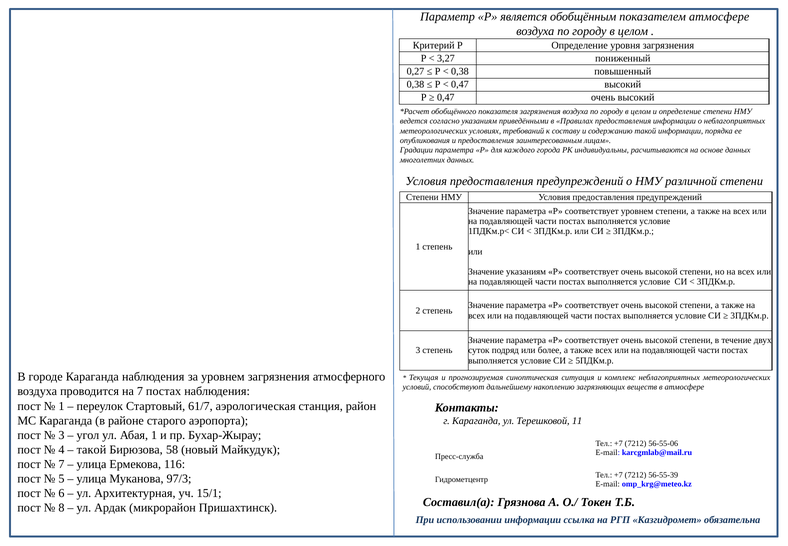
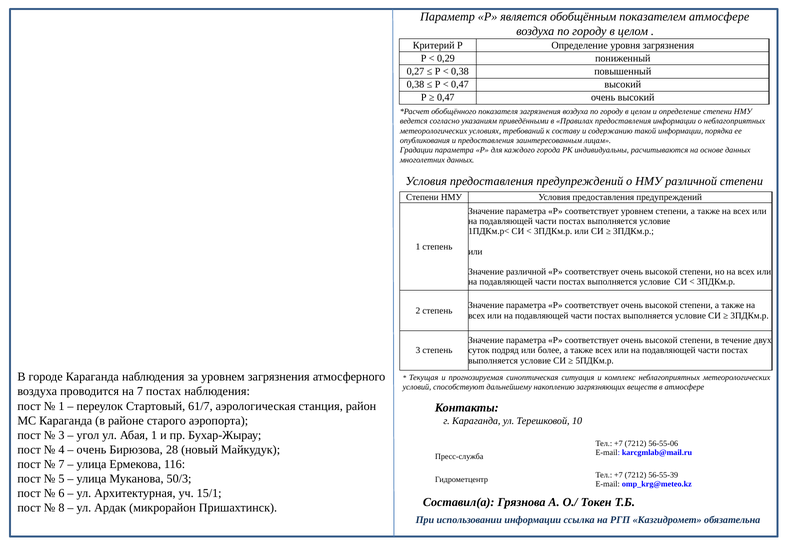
3,27: 3,27 -> 0,29 (446, 58)
Значение указаниям: указаниям -> различной (526, 272)
11: 11 -> 10 (577, 421)
такой: такой -> очень (91, 449)
58: 58 -> 28 (172, 449)
97/3: 97/3 -> 50/3 (179, 478)
